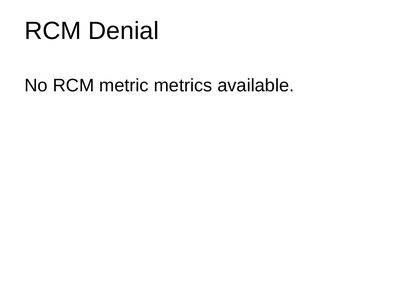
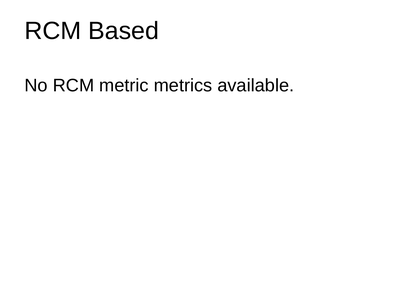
Denial: Denial -> Based (124, 31)
